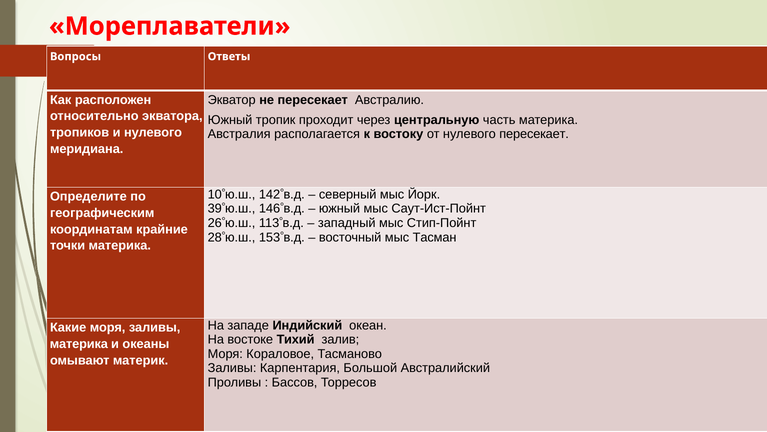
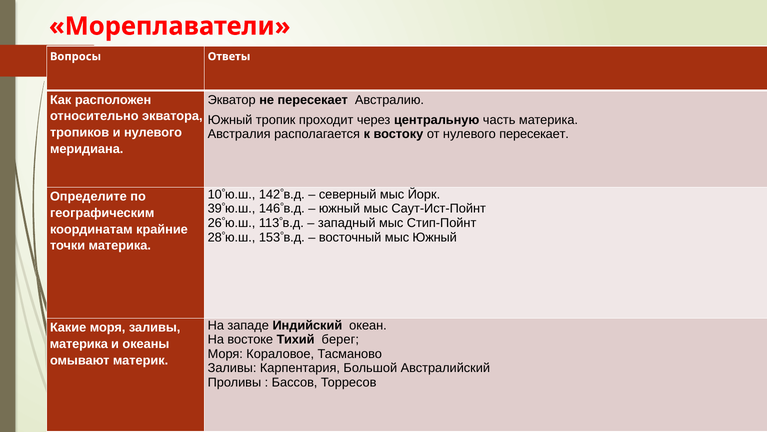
мыс Тасман: Тасман -> Южный (435, 237)
залив: залив -> берег (340, 339)
